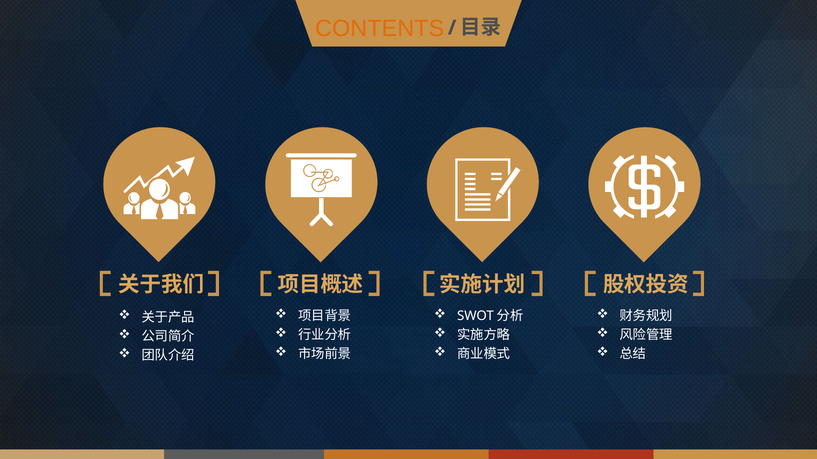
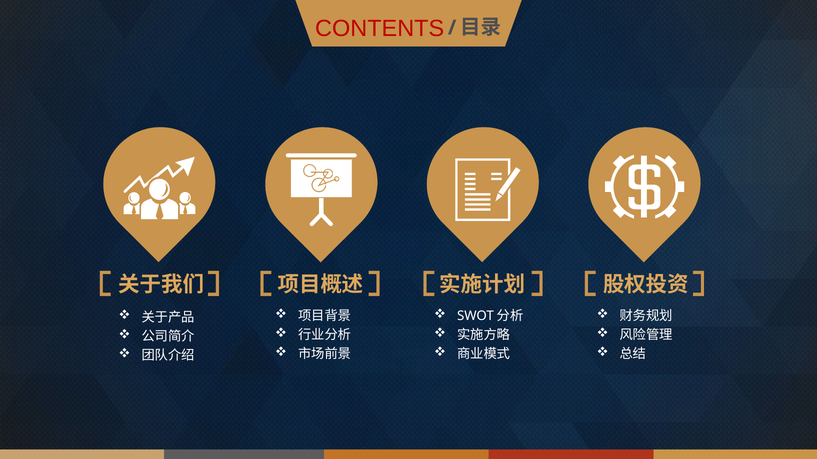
CONTENTS colour: orange -> red (380, 29)
